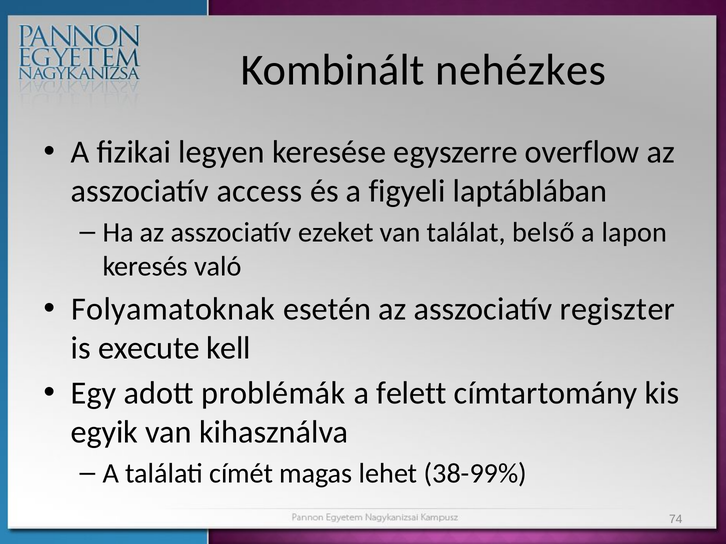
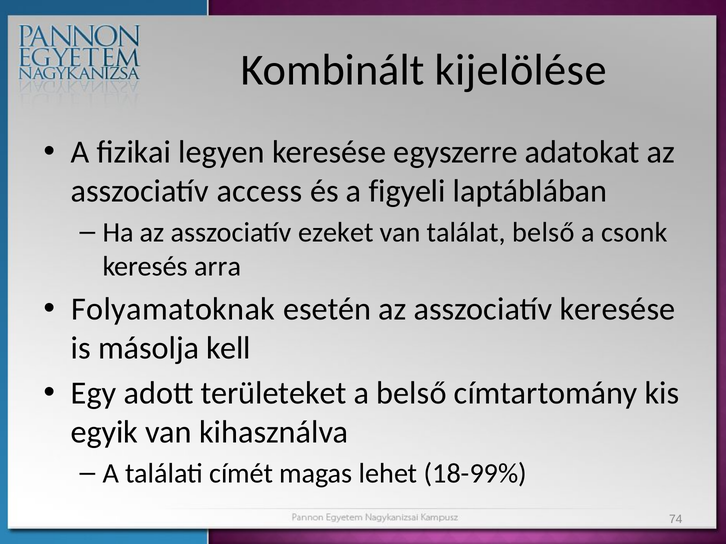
nehézkes: nehézkes -> kijelölése (521, 70)
overflow: overflow -> adatokat (582, 152)
lapon: lapon -> csonk (634, 233)
való: való -> arra (218, 267)
asszociatív regiszter: regiszter -> keresése (617, 310)
execute: execute -> másolja (149, 348)
problémák: problémák -> területeket (274, 394)
a felett: felett -> belső (411, 394)
38-99%: 38-99% -> 18-99% (475, 474)
